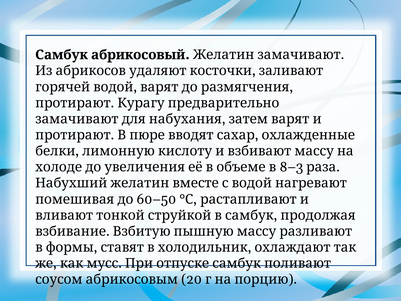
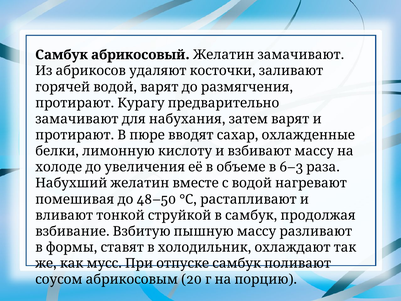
8–3: 8–3 -> 6–3 (291, 167)
60–50: 60–50 -> 48–50 (156, 199)
